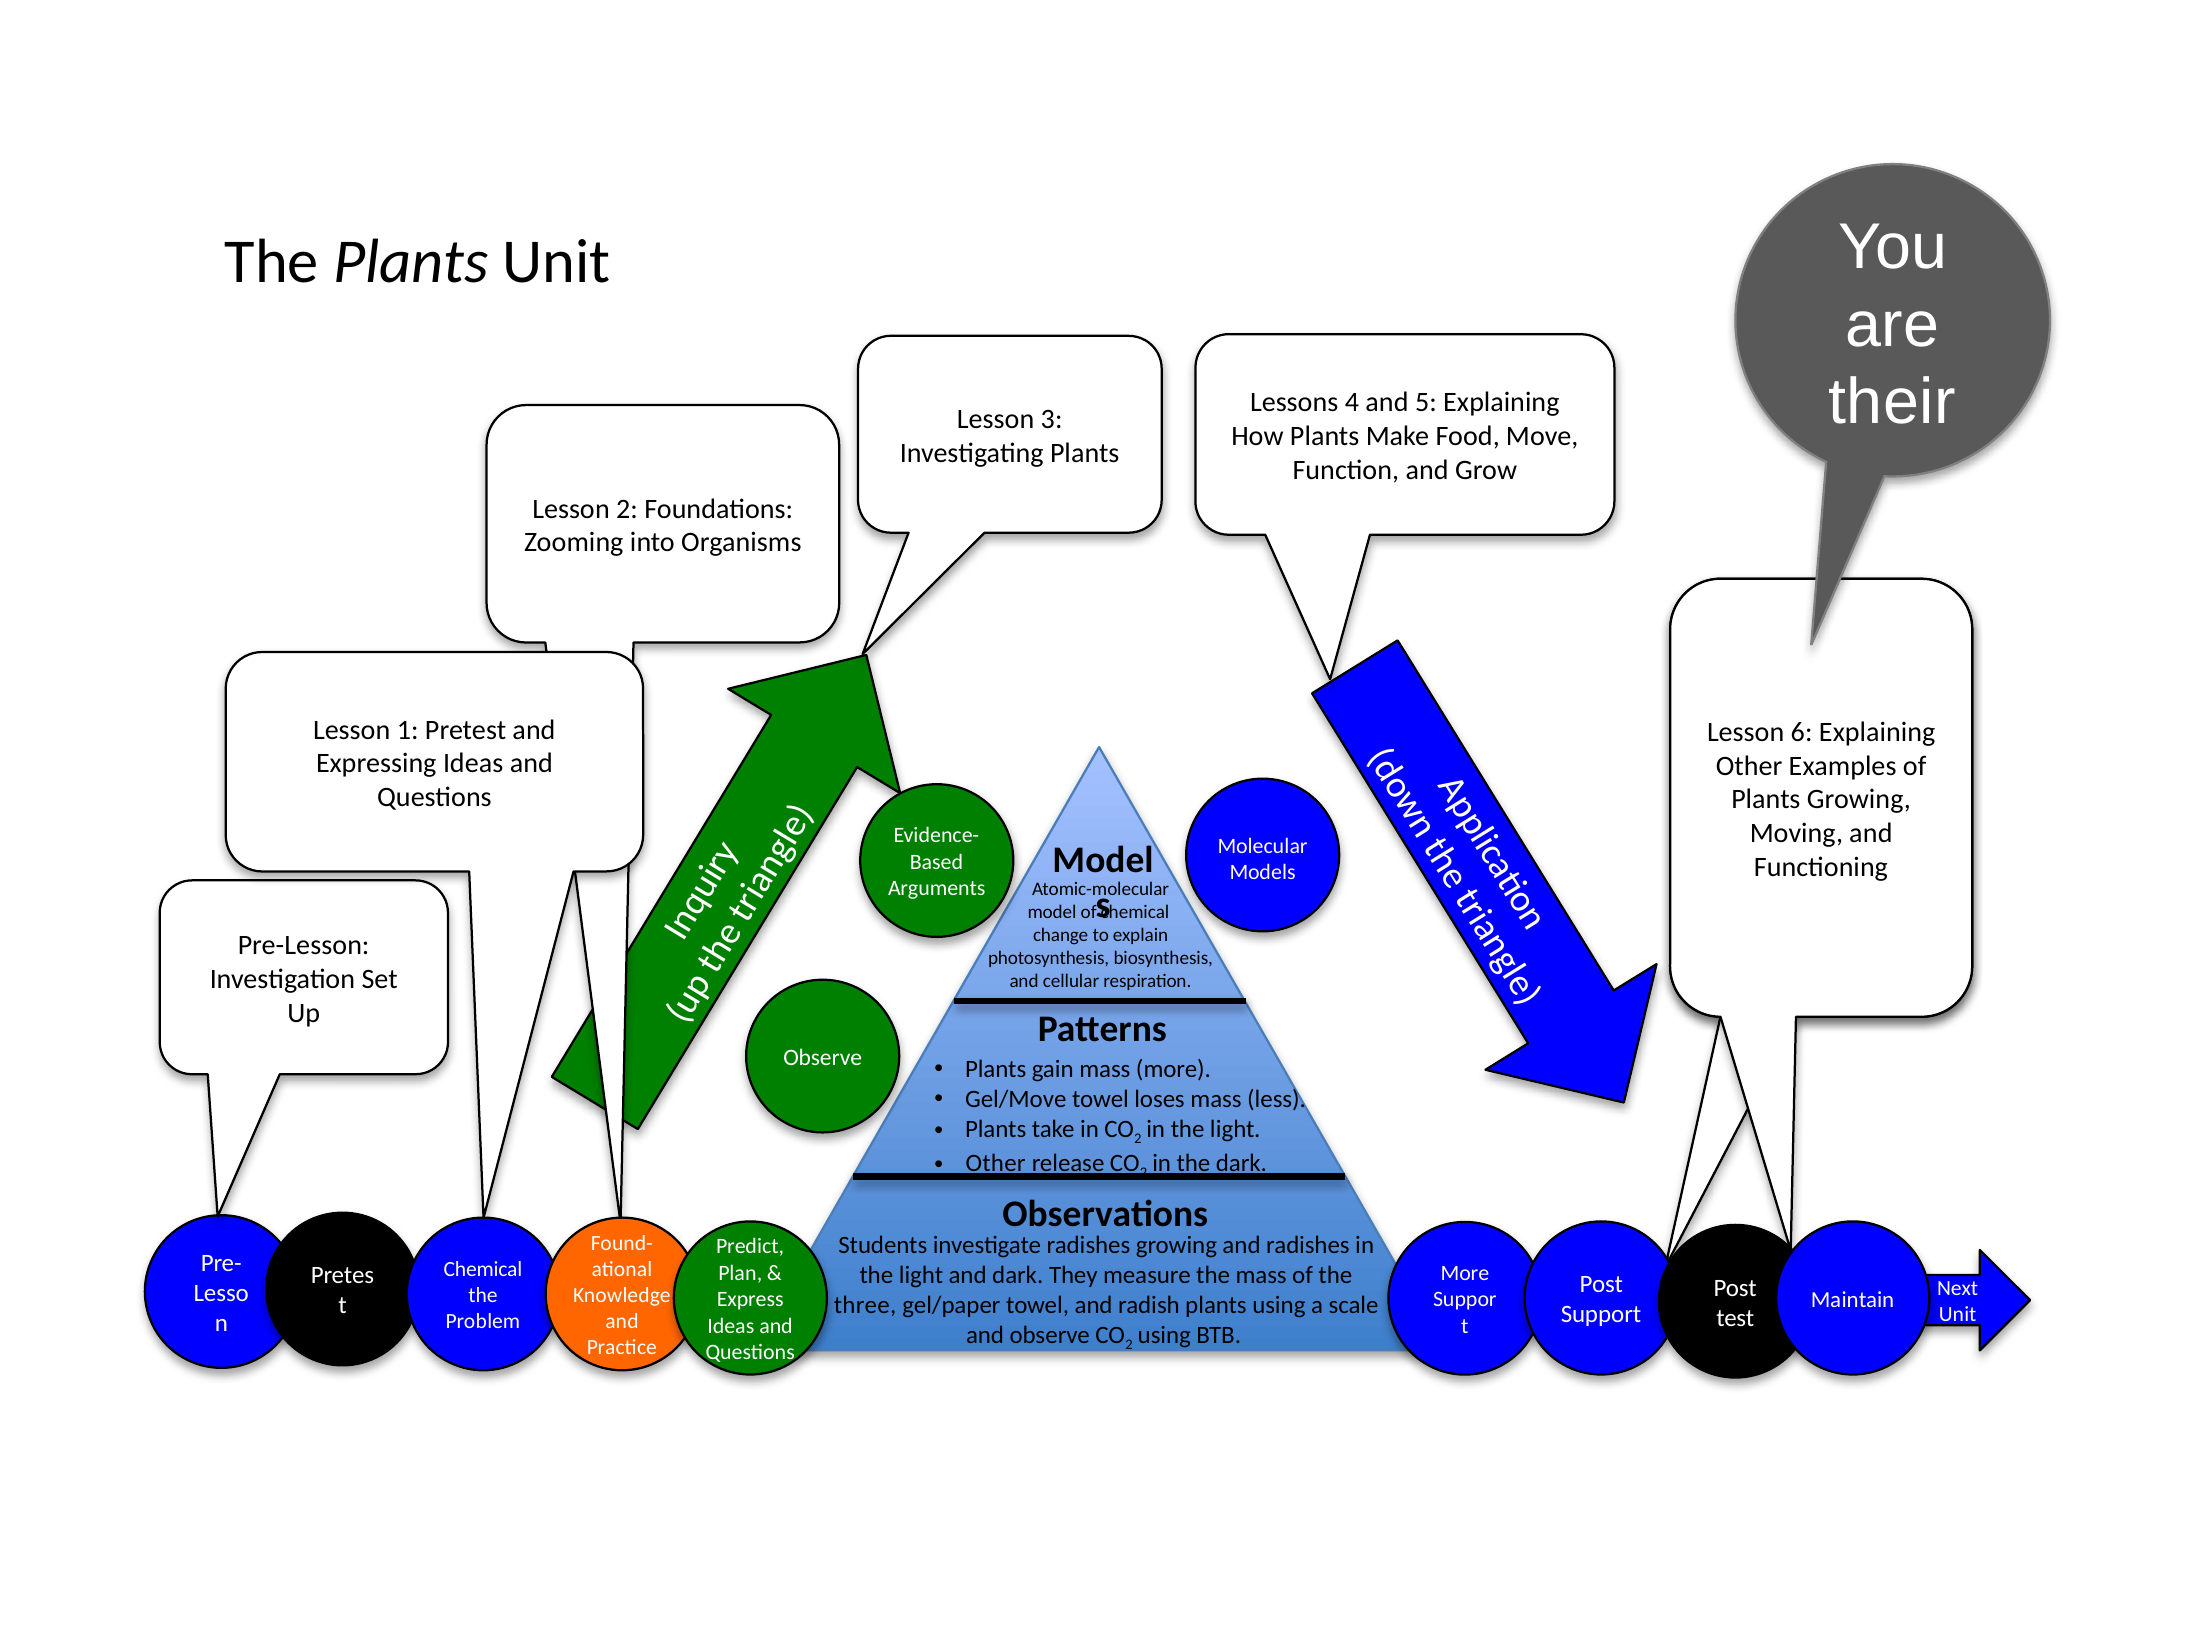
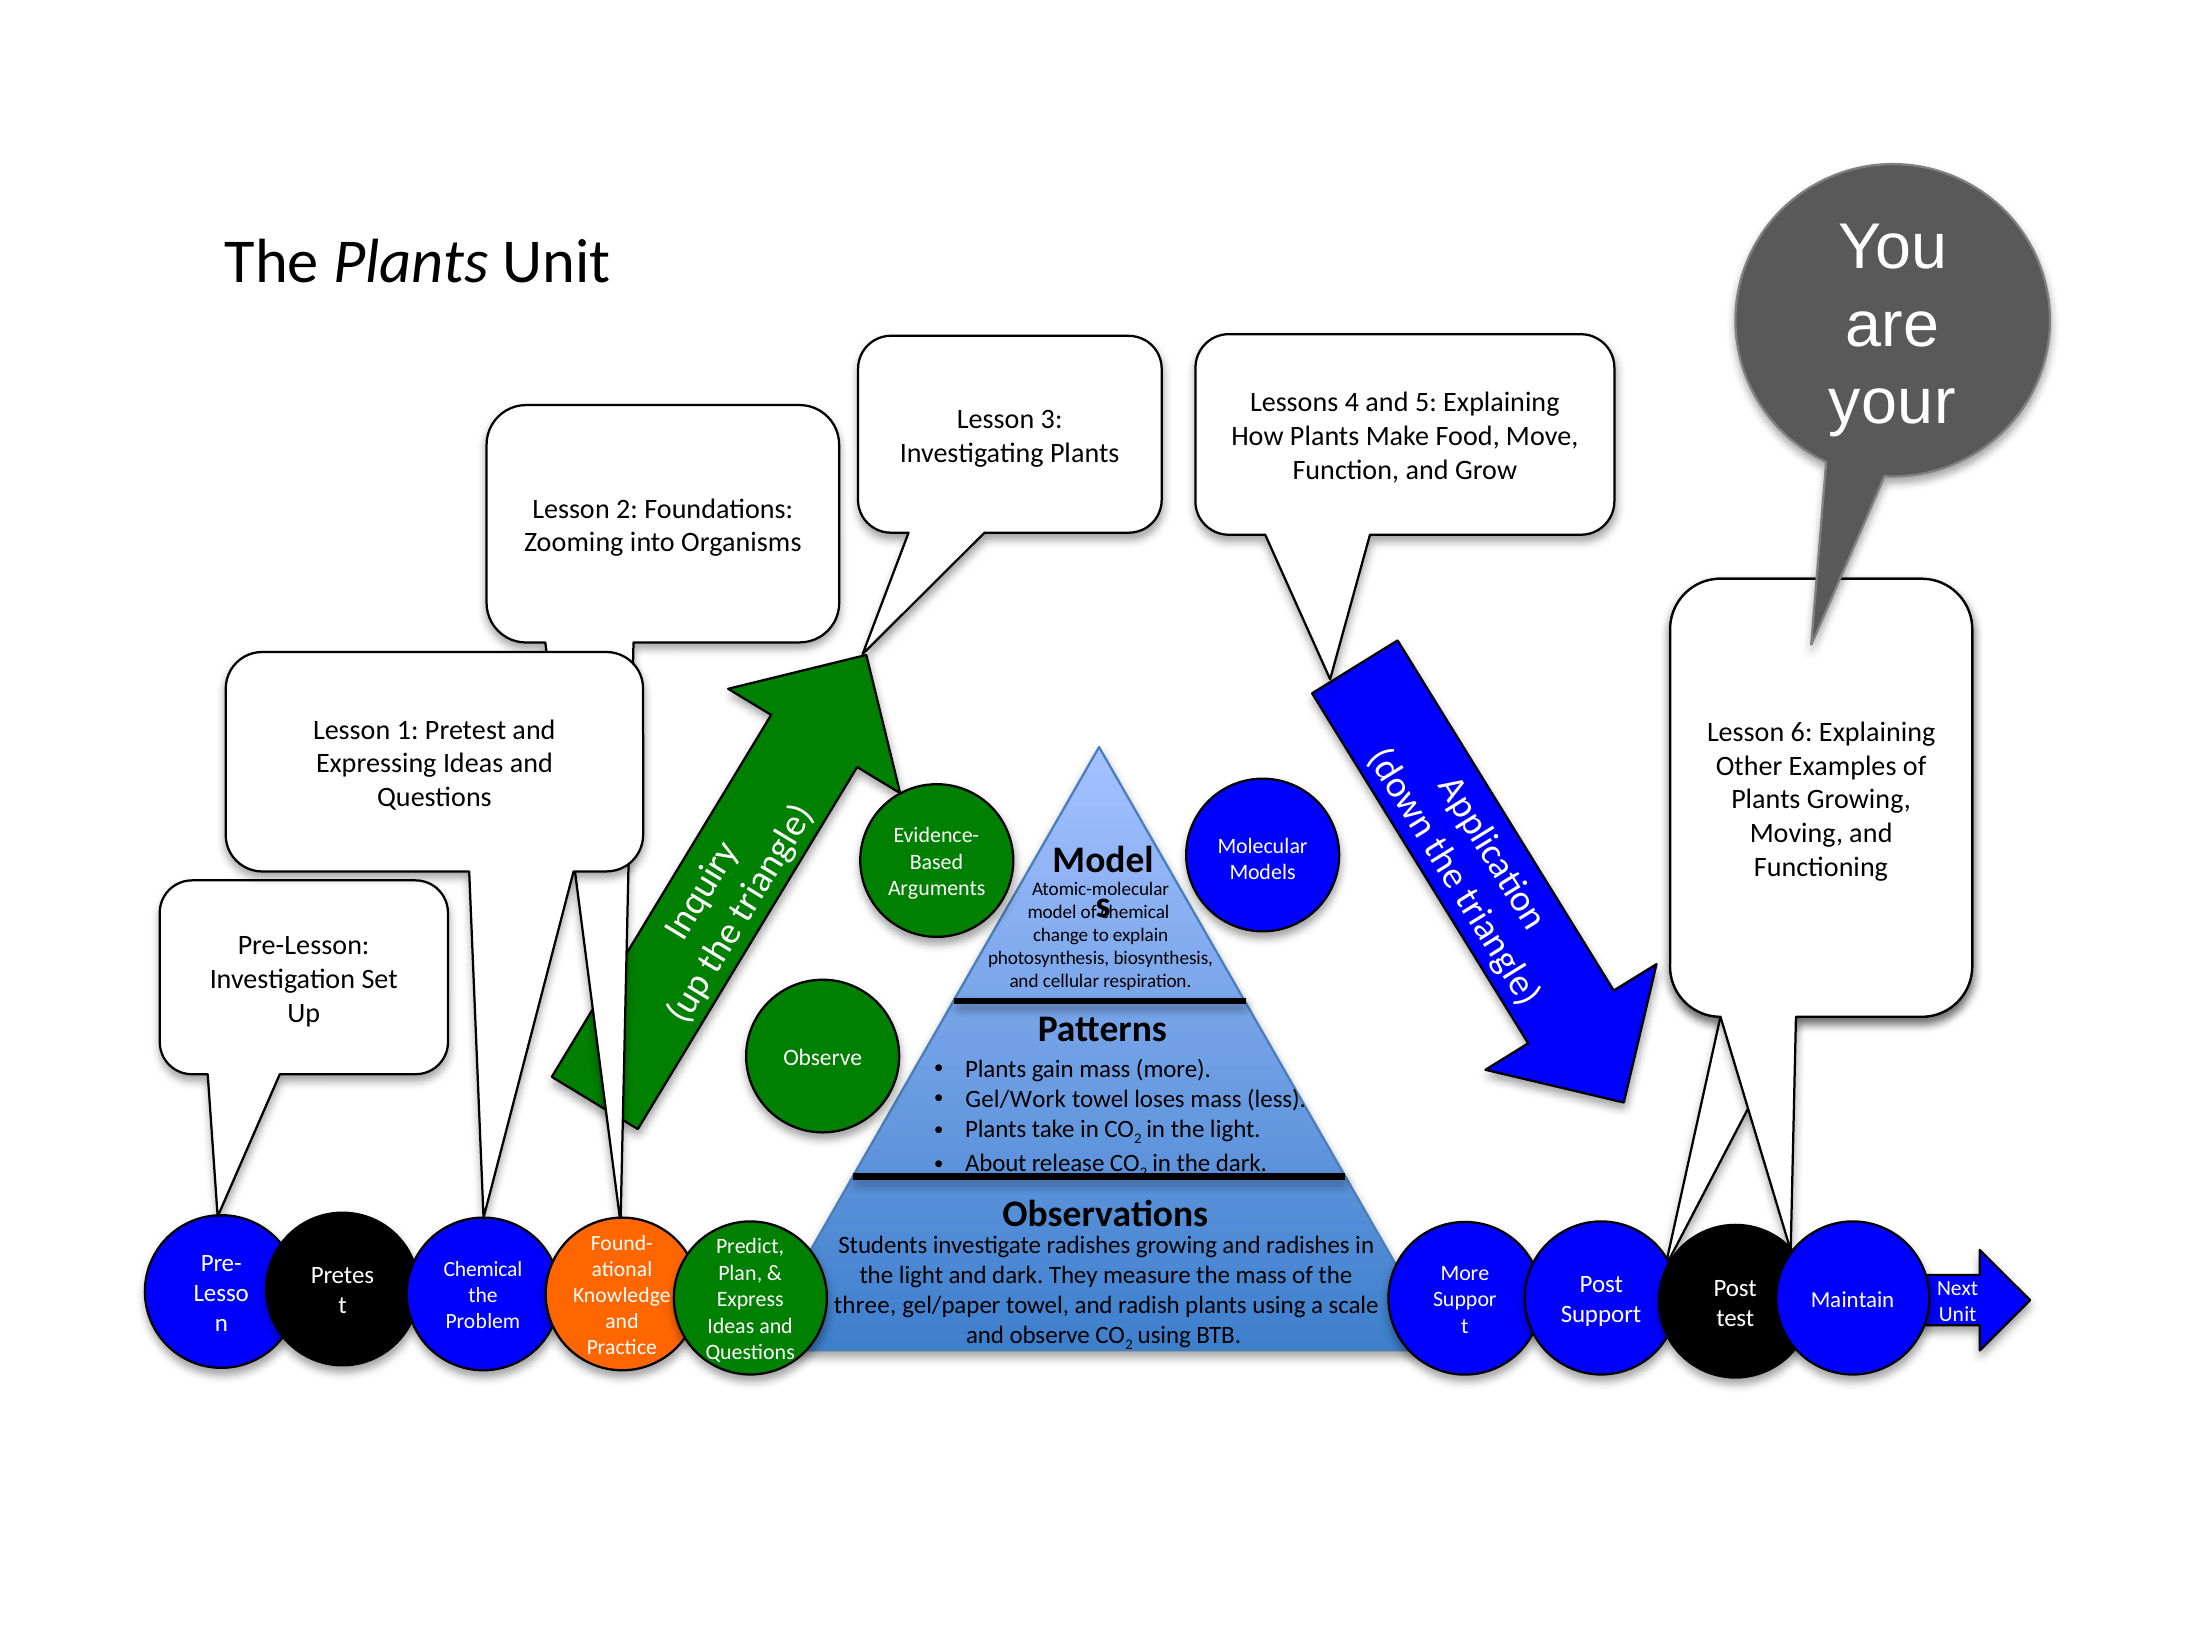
their: their -> your (1892, 402)
Gel/Move: Gel/Move -> Gel/Work (1016, 1099)
Other: Other -> About (996, 1163)
